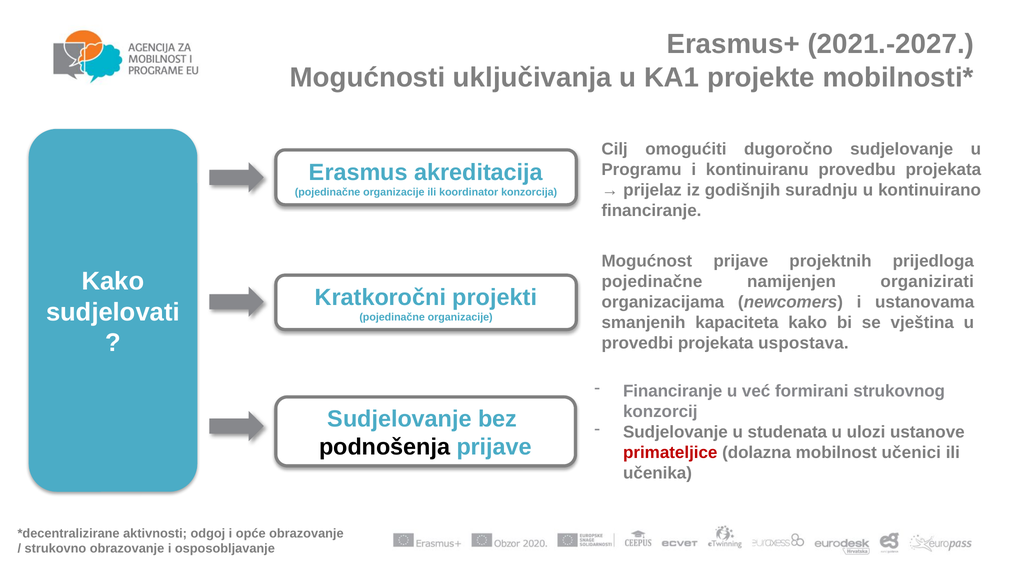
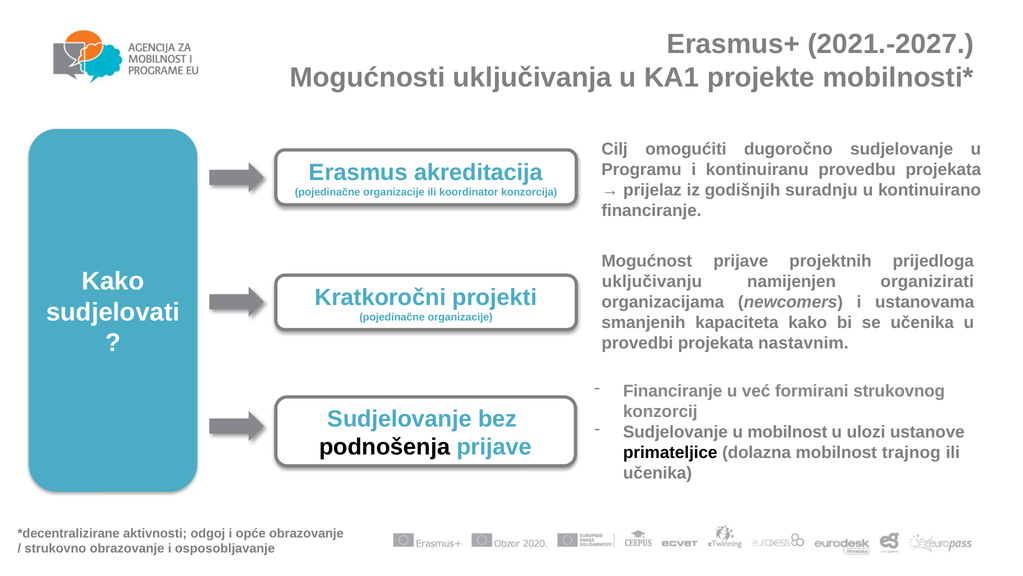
pojedinačne: pojedinačne -> uključivanju (652, 282)
se vještina: vještina -> učenika (922, 322)
uspostava: uspostava -> nastavnim (803, 343)
u studenata: studenata -> mobilnost (787, 432)
primateljice colour: red -> black (670, 452)
učenici: učenici -> trajnog (911, 452)
